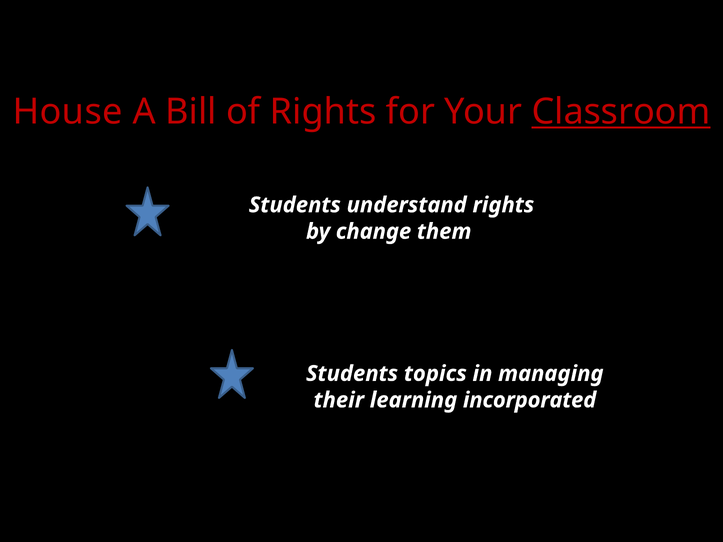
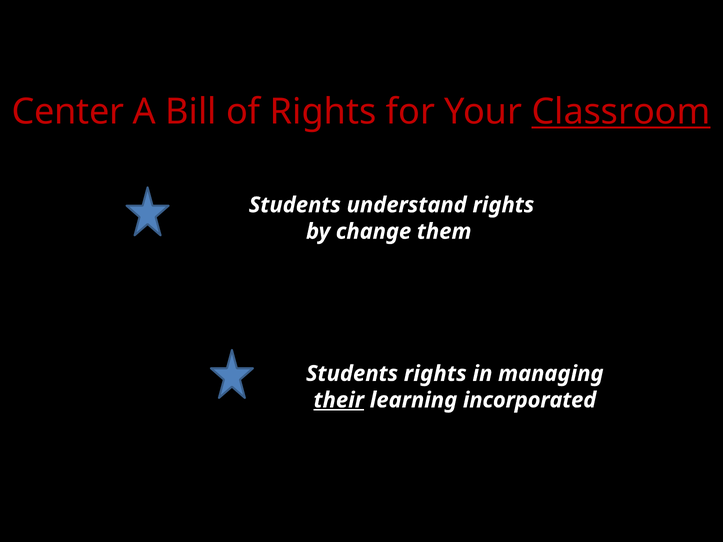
House: House -> Center (68, 112)
Students topics: topics -> rights (435, 374)
their underline: none -> present (339, 400)
